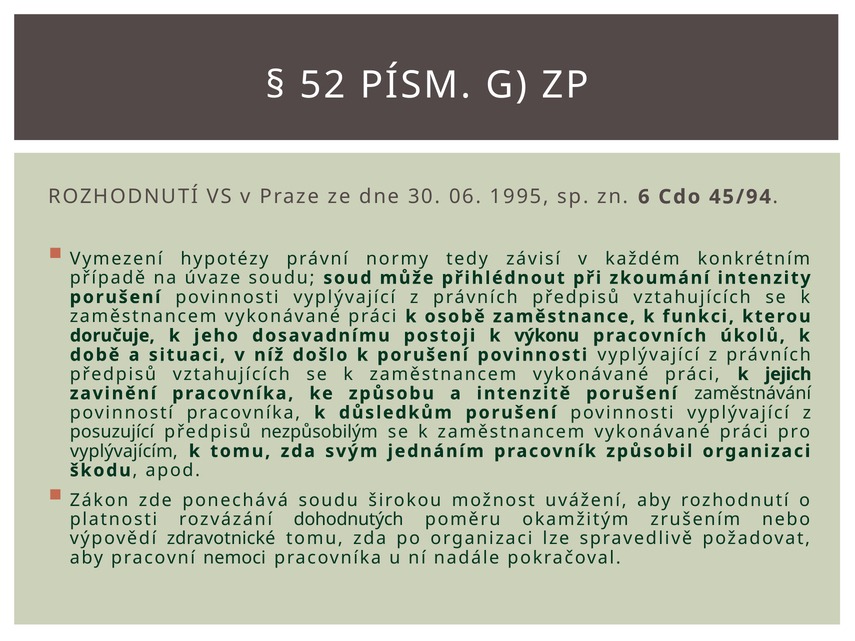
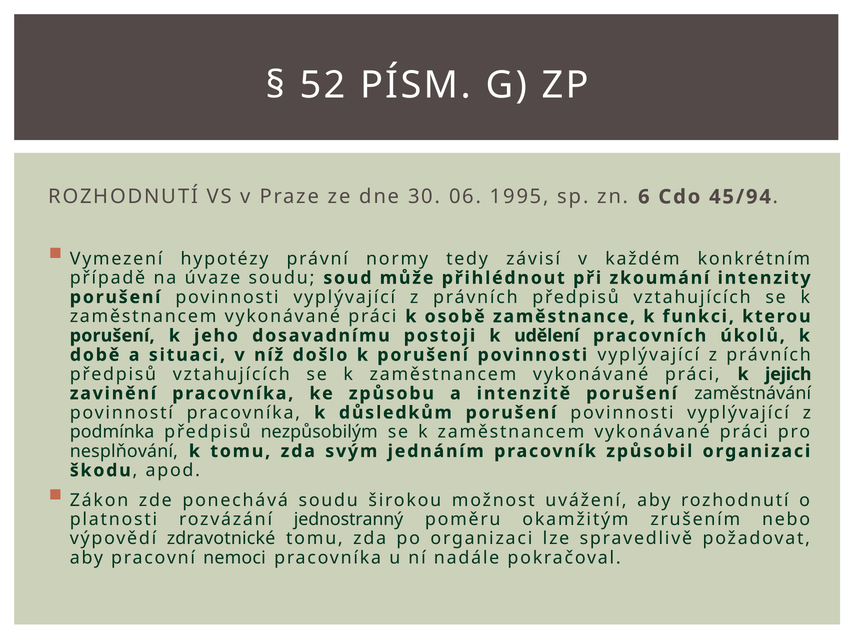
doručuje: doručuje -> porušení (112, 336)
výkonu: výkonu -> udělení (547, 336)
posuzující: posuzující -> podmínka (112, 432)
vyplývajícím: vyplývajícím -> nesplňování (124, 451)
dohodnutých: dohodnutých -> jednostranný (349, 520)
